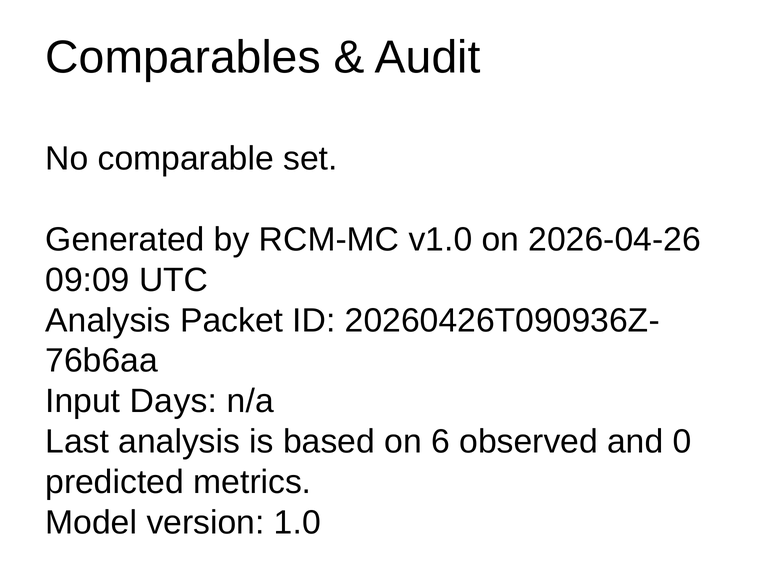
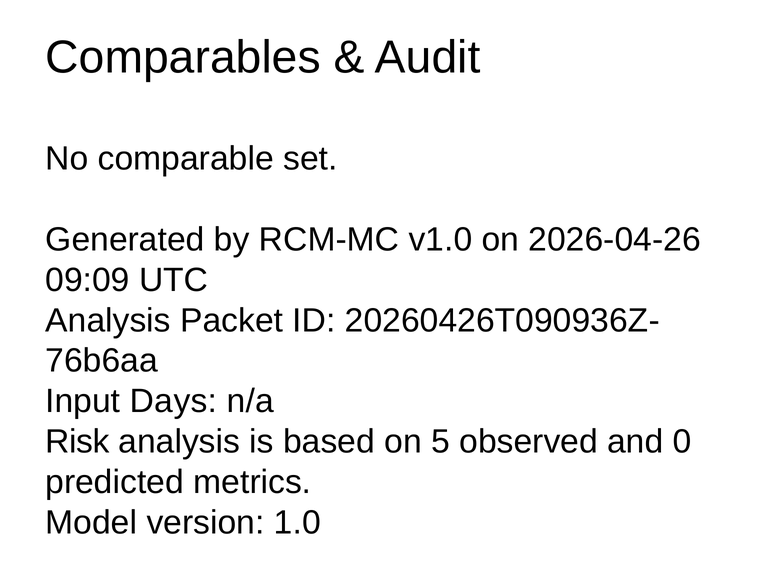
Last: Last -> Risk (77, 442)
6: 6 -> 5 (441, 442)
